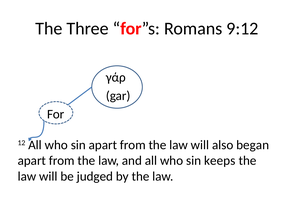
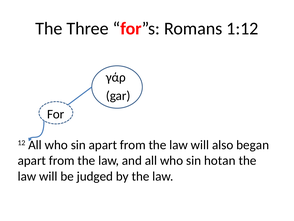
9:12: 9:12 -> 1:12 (242, 28)
keeps: keeps -> hotan (220, 160)
